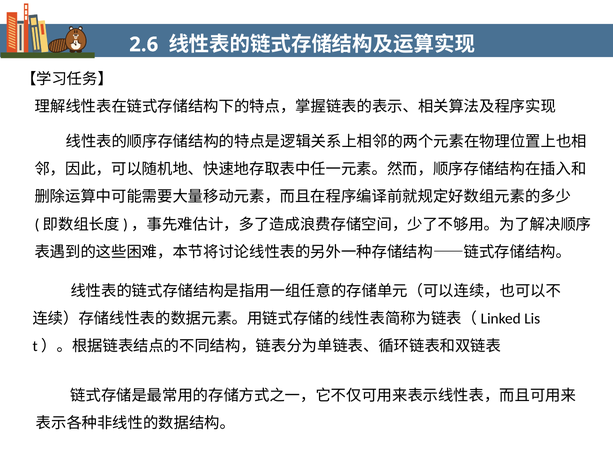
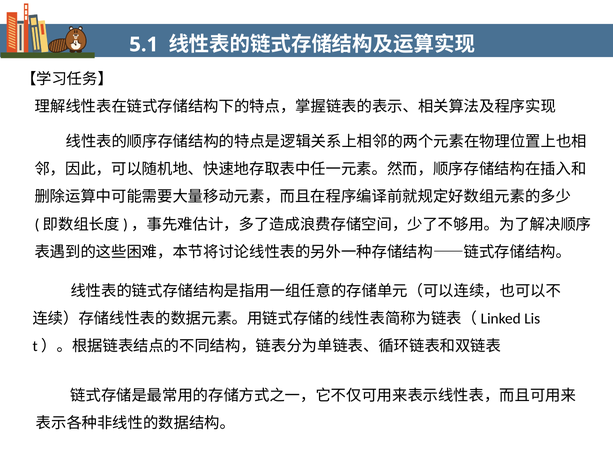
2.6: 2.6 -> 5.1 (144, 44)
